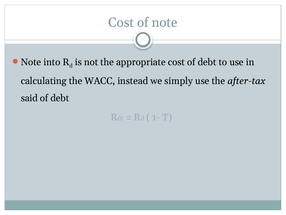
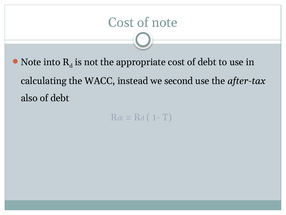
simply: simply -> second (179, 81)
said: said -> also (29, 98)
